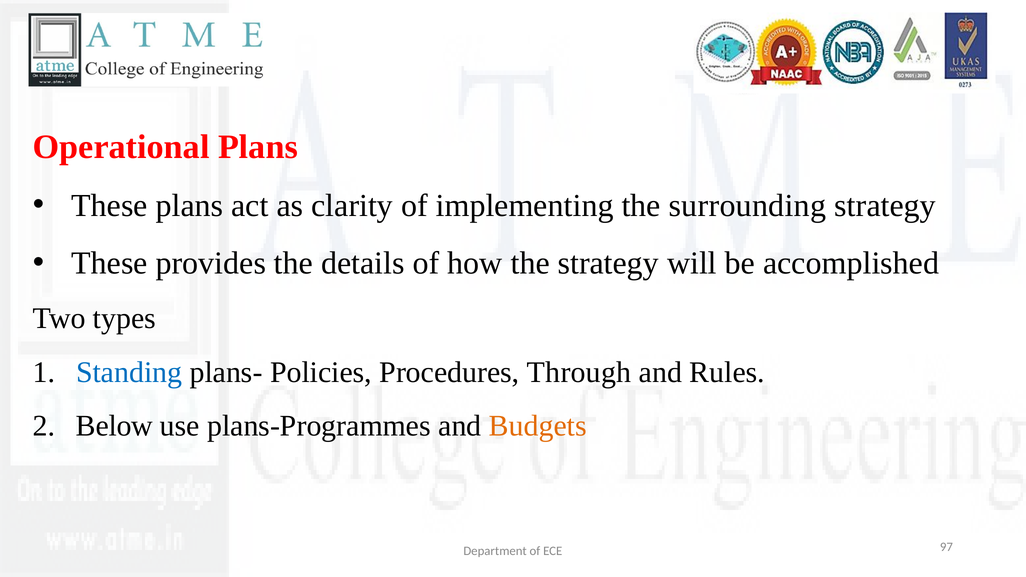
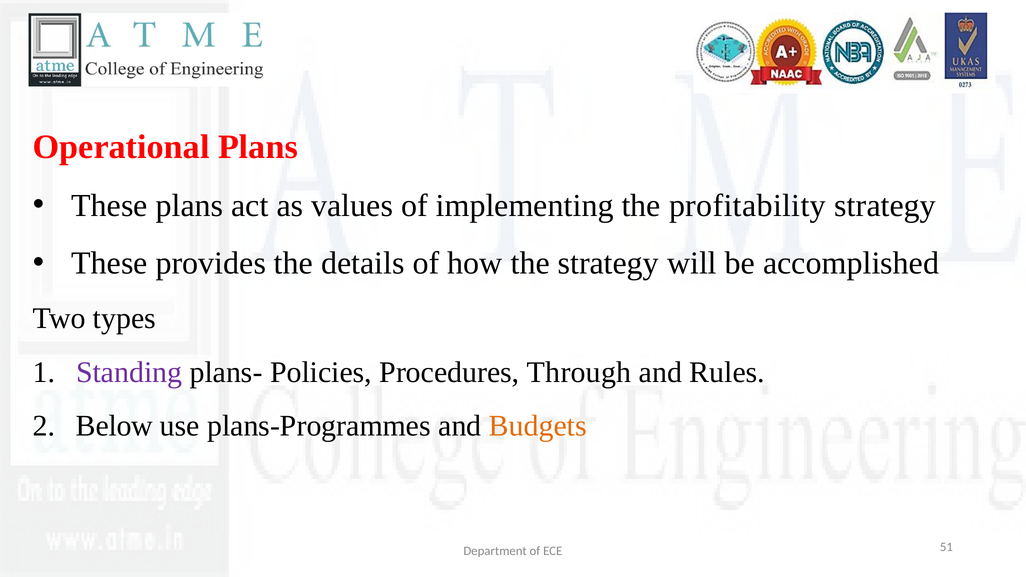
clarity: clarity -> values (352, 206)
surrounding: surrounding -> profitability (747, 206)
Standing colour: blue -> purple (129, 372)
97: 97 -> 51 (946, 547)
